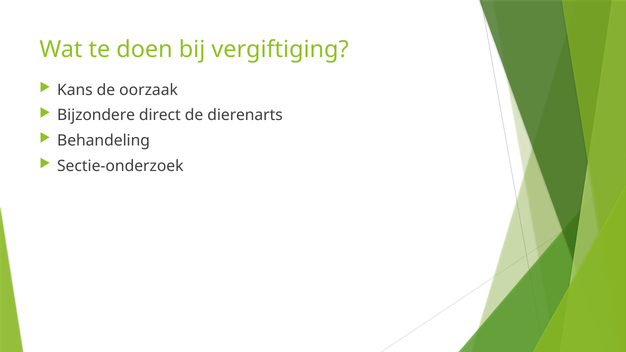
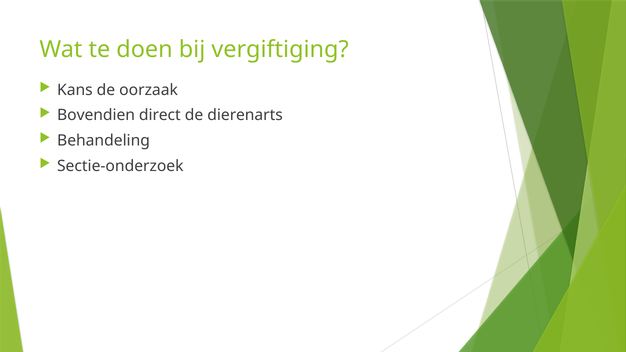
Bijzondere: Bijzondere -> Bovendien (96, 115)
